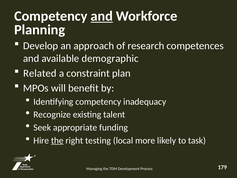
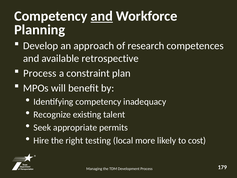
demographic: demographic -> retrospective (110, 58)
Related: Related -> Process (40, 73)
funding: funding -> permits (114, 127)
the underline: present -> none (57, 140)
task: task -> cost (197, 140)
